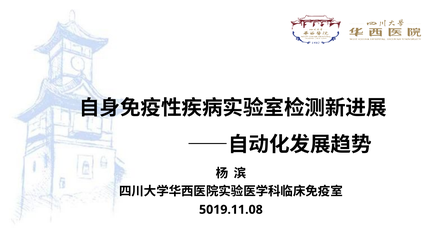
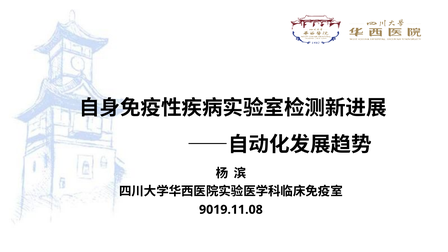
5019.11.08: 5019.11.08 -> 9019.11.08 (231, 210)
